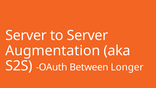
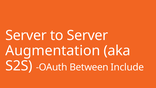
Longer: Longer -> Include (127, 67)
